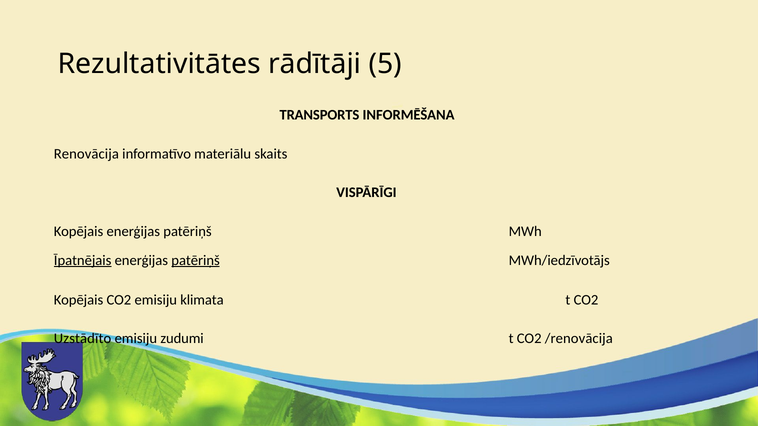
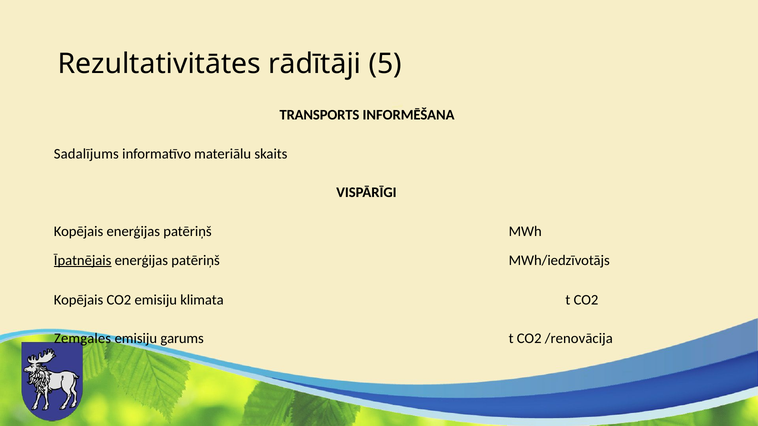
Renovācija: Renovācija -> Sadalījums (86, 154)
patēriņš underline: present -> none (196, 260)
Uzstādīto: Uzstādīto -> Zemgales (83, 339)
zudumi: zudumi -> garums (182, 339)
